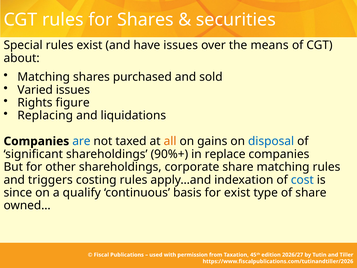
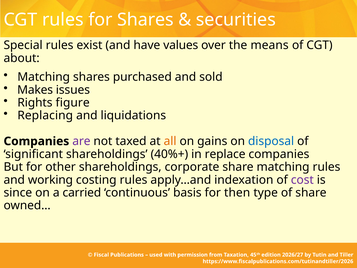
have issues: issues -> values (181, 45)
Varied: Varied -> Makes (35, 90)
are colour: blue -> purple (81, 141)
90%+: 90%+ -> 40%+ (169, 154)
triggers: triggers -> working (50, 180)
cost colour: blue -> purple (302, 180)
qualify: qualify -> carried (82, 193)
for exist: exist -> then (237, 193)
